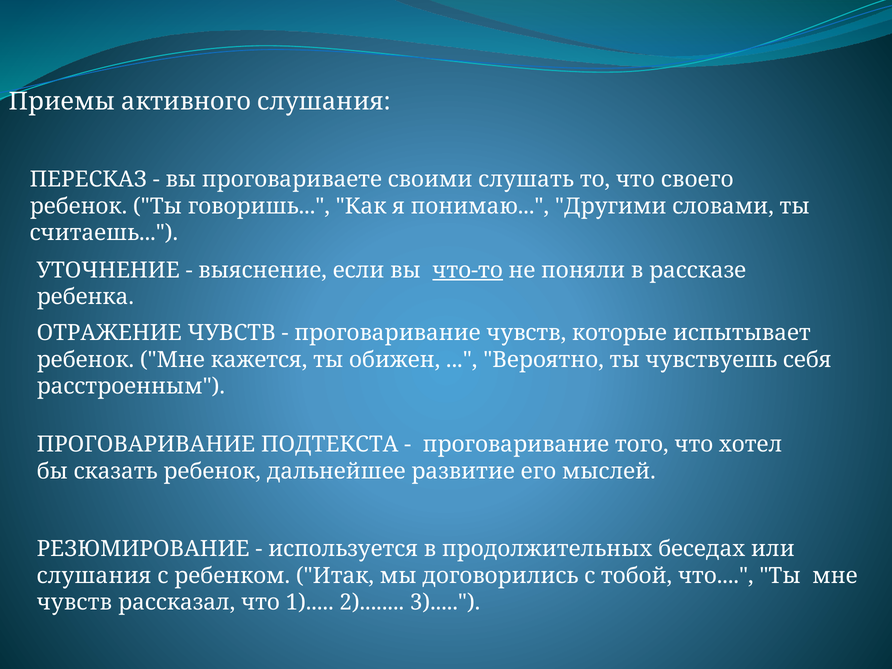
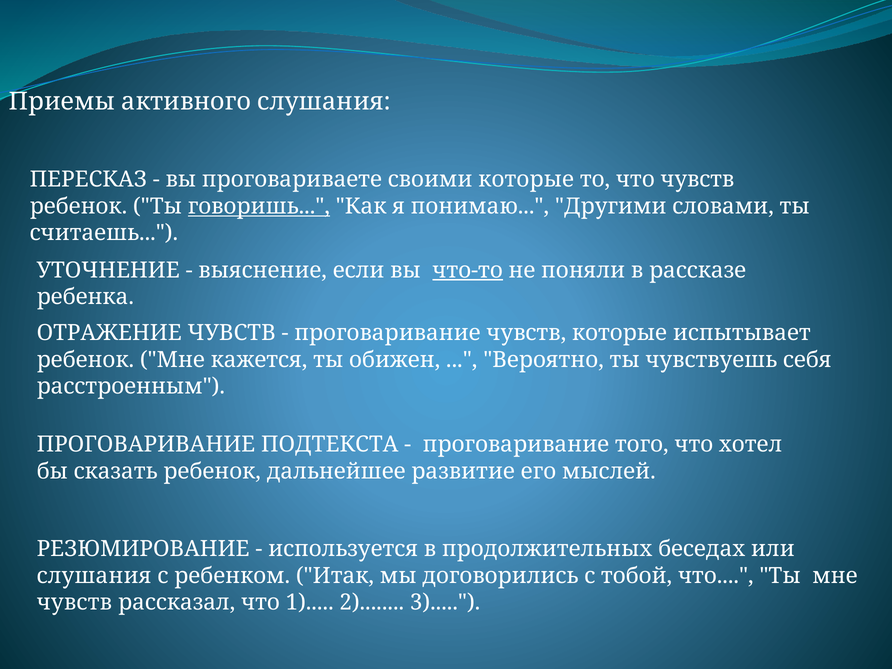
своими слушать: слушать -> которые (526, 180)
что своего: своего -> чувств (697, 180)
говоришь underline: none -> present (259, 206)
